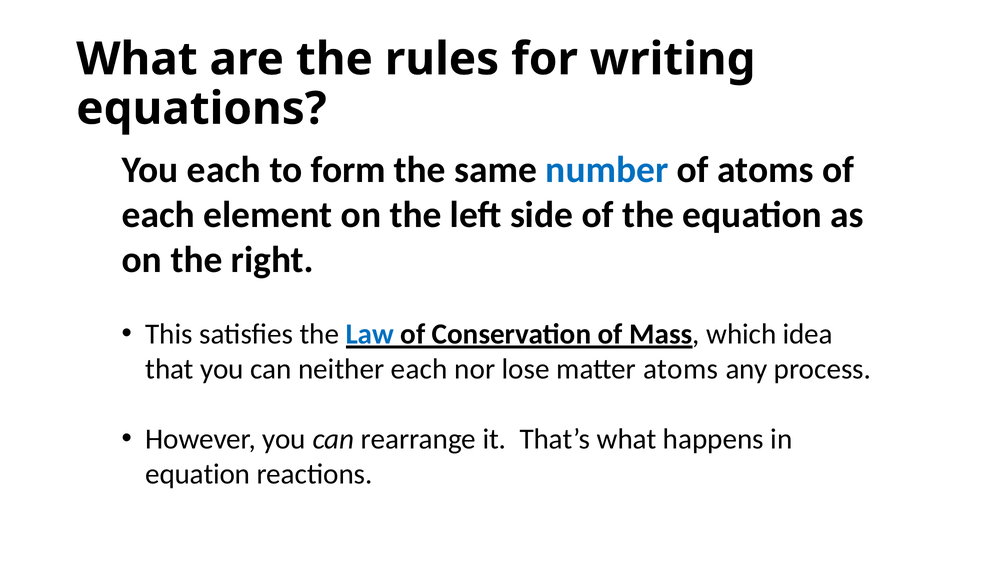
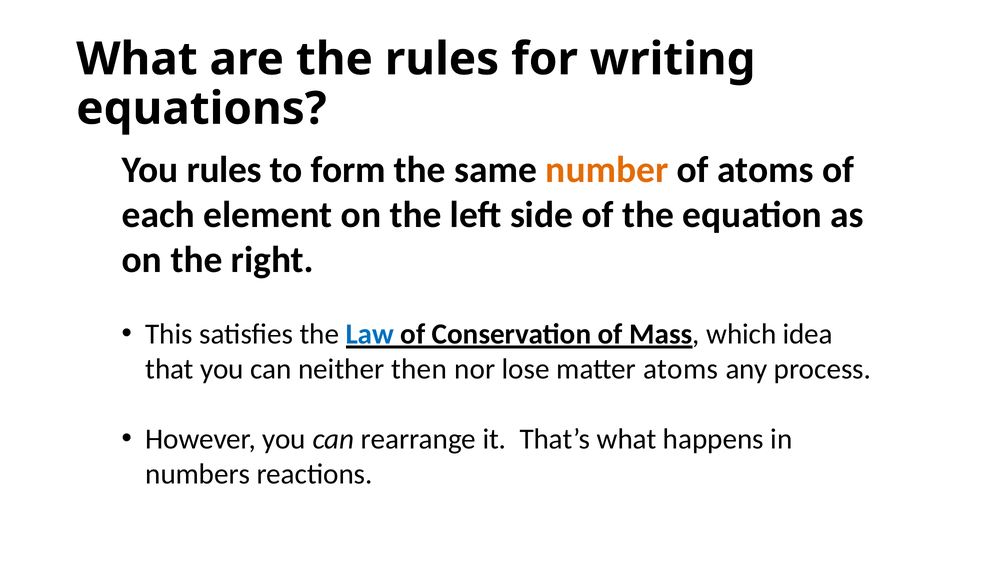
You each: each -> rules (224, 170)
number colour: blue -> orange (607, 170)
neither each: each -> then (419, 370)
equation: equation -> numbers (198, 475)
